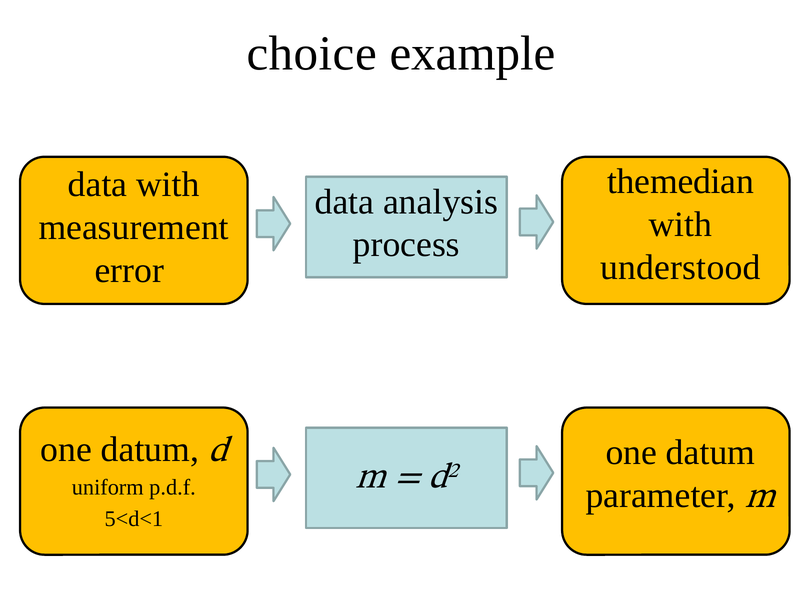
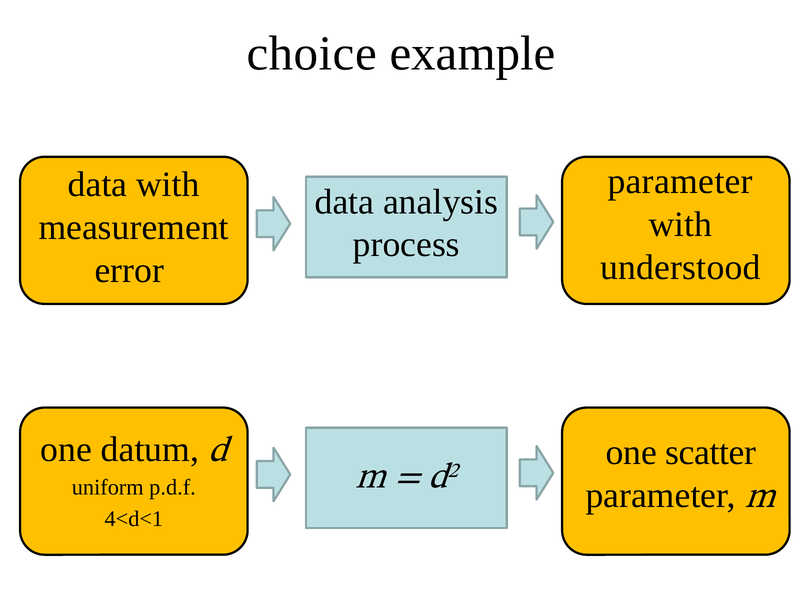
themedian: themedian -> parameter (680, 182)
datum: datum -> scatter (711, 453)
5<d<1: 5<d<1 -> 4<d<1 (134, 519)
